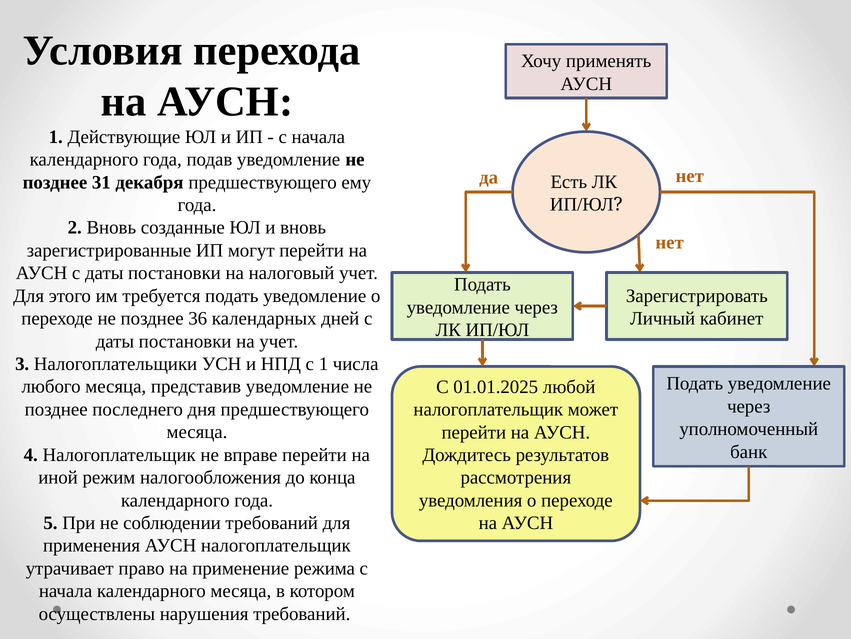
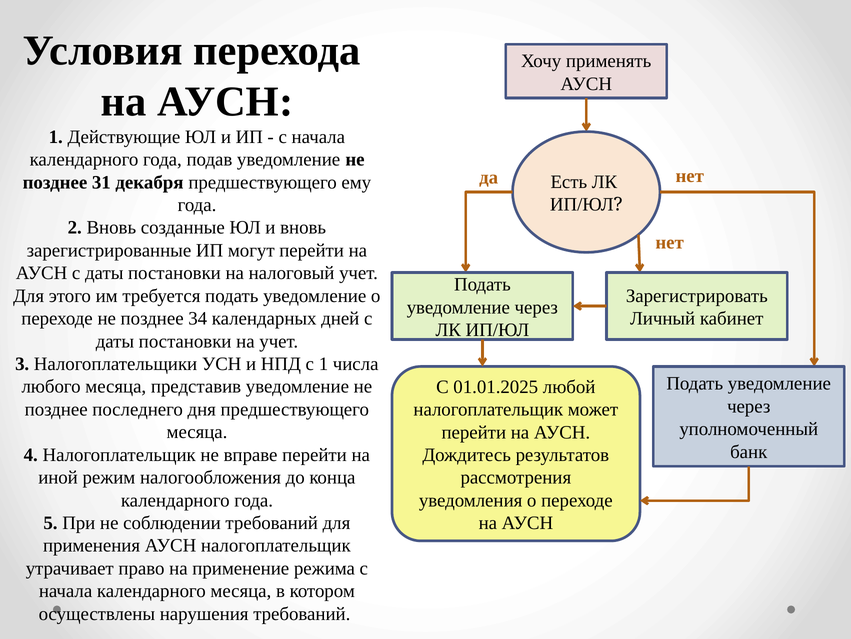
36: 36 -> 34 (198, 318)
